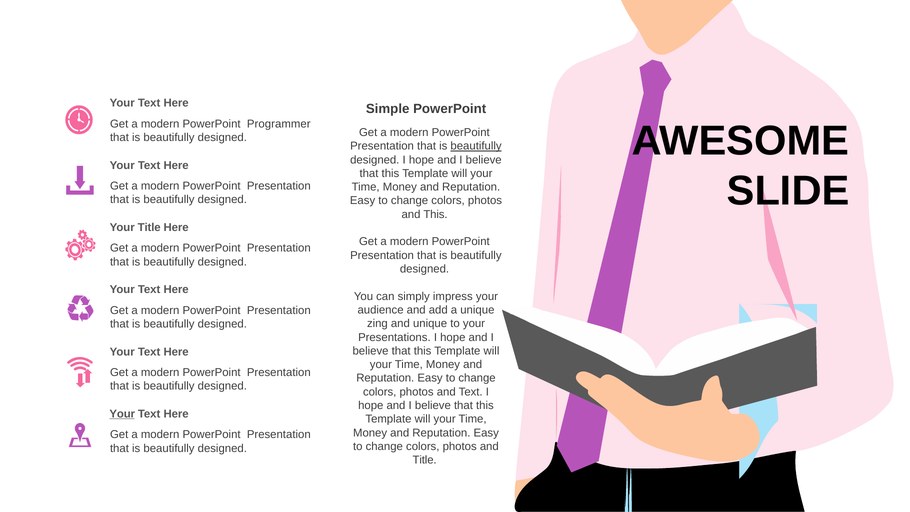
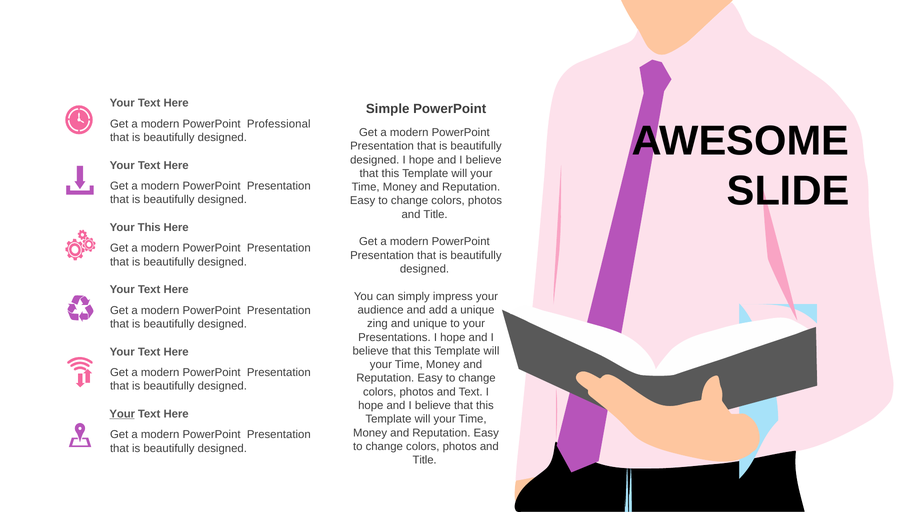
Programmer: Programmer -> Professional (279, 124)
beautifully underline: present -> none (476, 146)
This: This -> Title (435, 214)
Your Title: Title -> This (149, 227)
